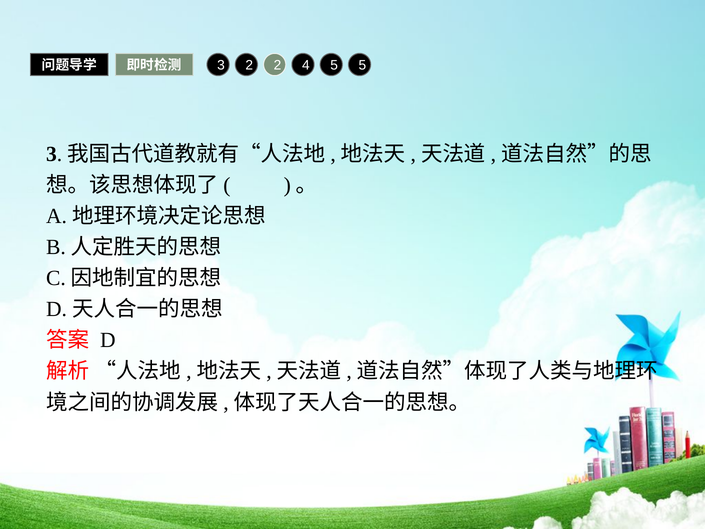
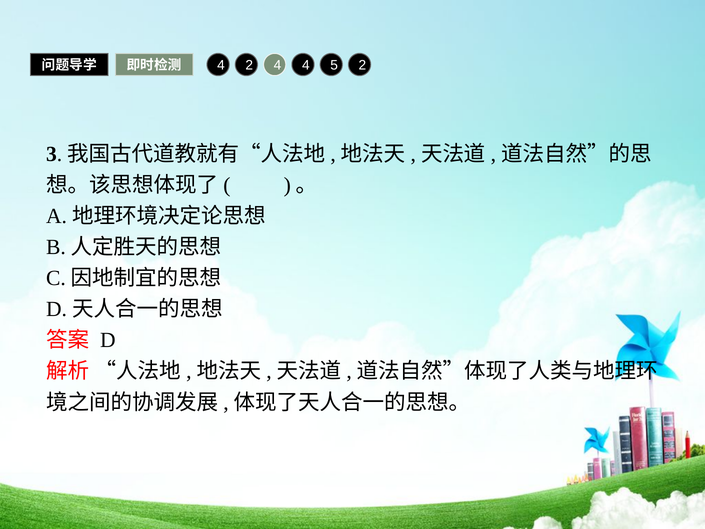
3: 3 -> 4 (221, 65)
2 2: 2 -> 4 (278, 65)
5 5: 5 -> 2 (362, 65)
